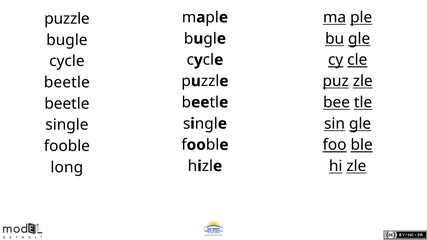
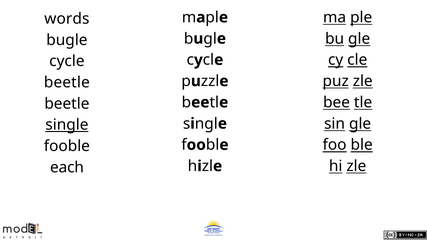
puzzle: puzzle -> words (67, 19)
single underline: none -> present (67, 125)
long: long -> each (67, 168)
